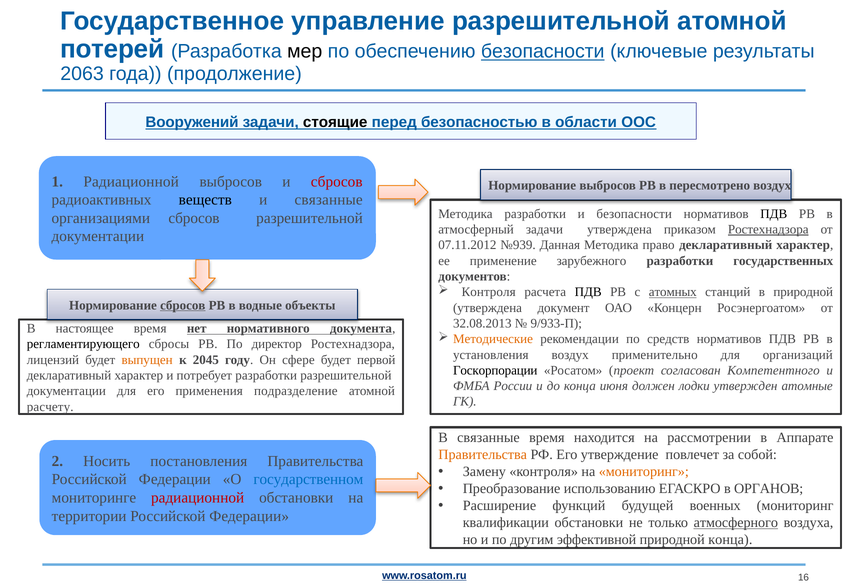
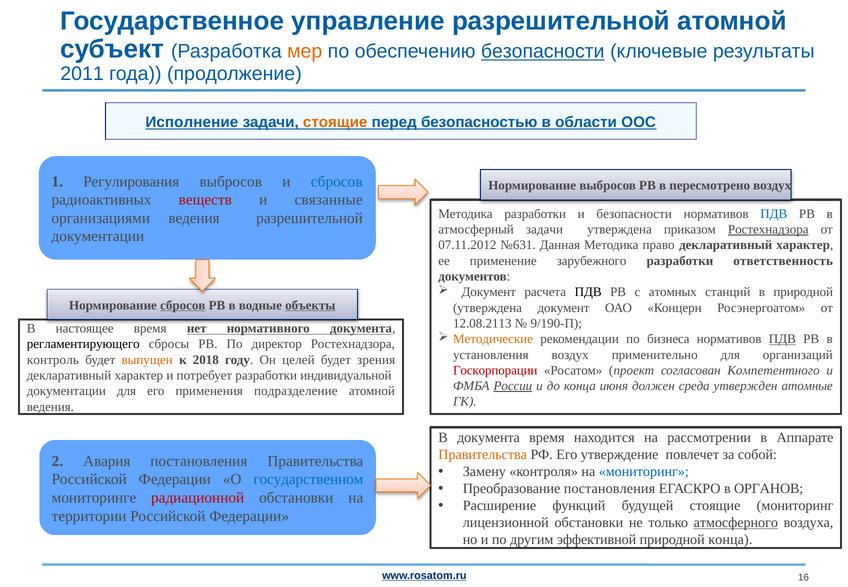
потерей: потерей -> субъект (112, 49)
мер colour: black -> orange (305, 51)
2063: 2063 -> 2011 (82, 74)
Вооружений: Вооружений -> Исполнение (192, 122)
стоящие colour: black -> orange (335, 122)
1 Радиационной: Радиационной -> Регулирования (131, 182)
сбросов colour: red -> blue (337, 182)
веществ colour: black -> red (205, 200)
ПДВ colour: black -> blue (774, 214)
организациями сбросов: сбросов -> ведения (194, 218)
№939: №939 -> №631 (518, 245)
государственных: государственных -> ответственность (783, 261)
Контроля: Контроля -> Документ (489, 292)
атомных underline: present -> none (673, 292)
объекты underline: none -> present (310, 305)
32.08.2013: 32.08.2013 -> 12.08.2113 (482, 323)
9/933-П: 9/933-П -> 9/190-П (556, 323)
средств: средств -> бизнеса (668, 339)
ПДВ underline: none -> present (782, 339)
лицензий: лицензий -> контроль (53, 360)
2045: 2045 -> 2018 (206, 360)
сфере: сфере -> целей (298, 360)
первой: первой -> зрения (376, 360)
Госкорпорации colour: black -> red (495, 370)
разработки разрешительной: разрешительной -> индивидуальной (346, 375)
России underline: none -> present (513, 386)
лодки: лодки -> среда (694, 386)
расчету: расчету -> ведения (50, 407)
В связанные: связанные -> документа (489, 438)
Носить: Носить -> Авария (107, 461)
мониторинг colour: orange -> blue (644, 472)
Преобразование использованию: использованию -> постановления (610, 489)
будущей военных: военных -> стоящие (715, 506)
квалификации: квалификации -> лицензионной (506, 523)
